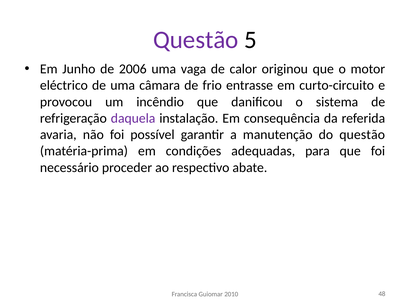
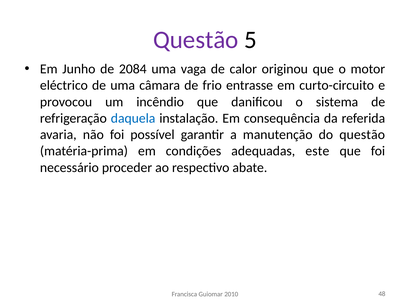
2006: 2006 -> 2084 (133, 69)
daquela colour: purple -> blue (133, 118)
para: para -> este (317, 151)
